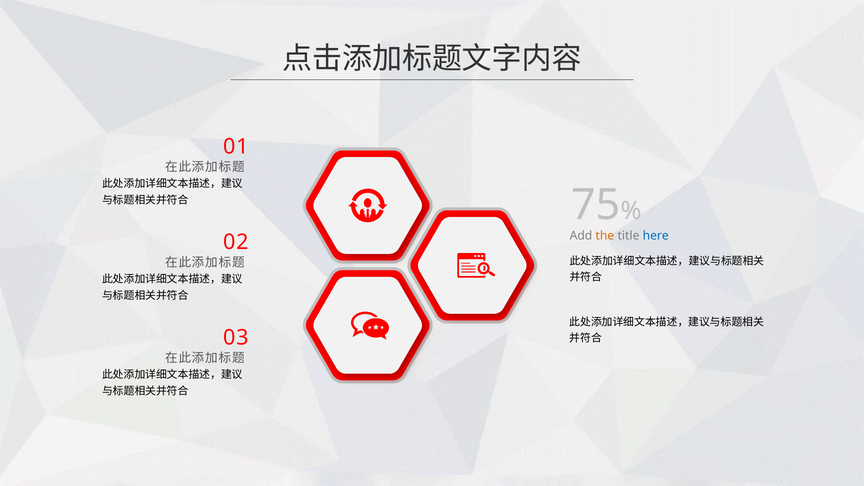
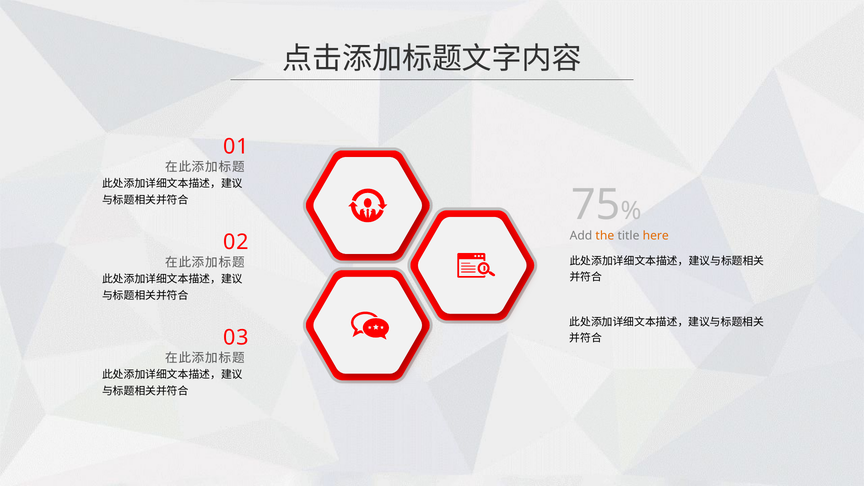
here colour: blue -> orange (656, 236)
